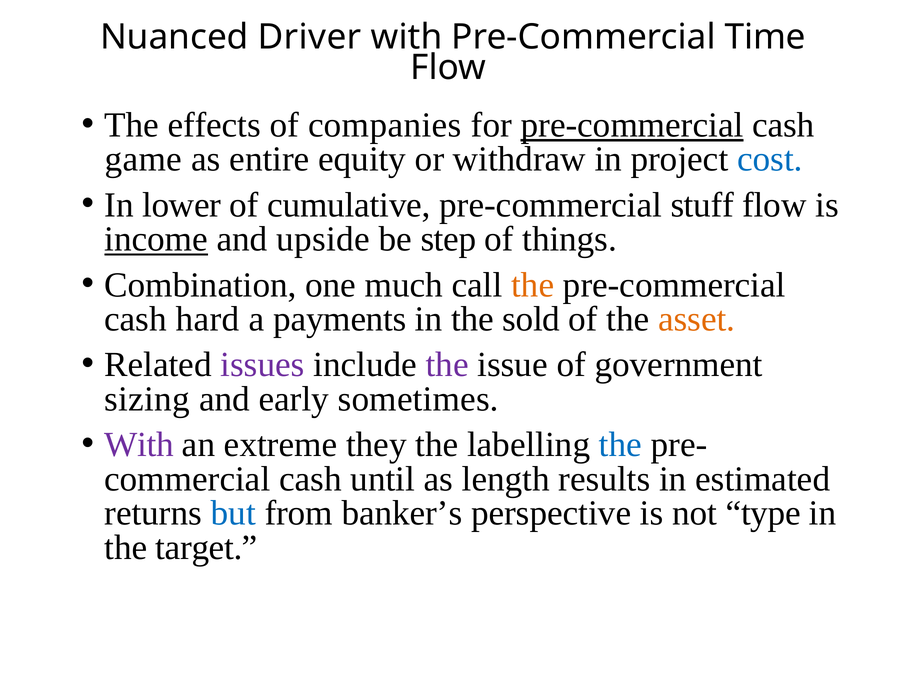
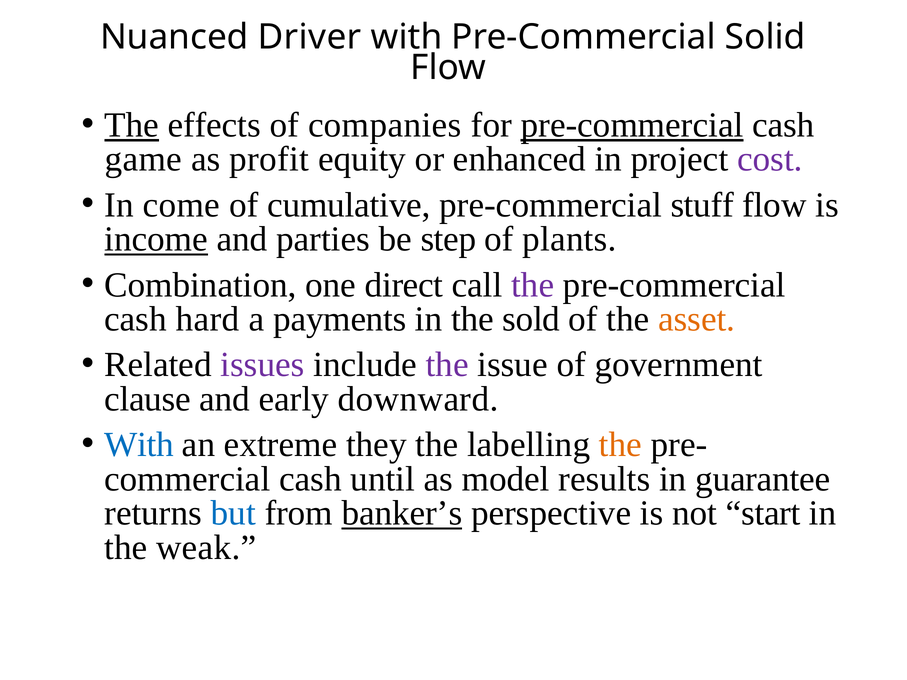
Time: Time -> Solid (765, 37)
The underline: none -> present (132, 125)
entire: entire -> profit (269, 159)
withdraw: withdraw -> enhanced (519, 159)
cost colour: blue -> purple (770, 159)
lower: lower -> come (181, 205)
upside: upside -> parties (323, 239)
things: things -> plants (569, 239)
much: much -> direct (404, 285)
the colour: orange -> purple (533, 285)
sizing: sizing -> clause (148, 399)
sometimes: sometimes -> downward (418, 399)
With colour: purple -> blue (139, 445)
the colour: blue -> orange (620, 445)
length: length -> model (506, 479)
estimated: estimated -> guarantee (763, 479)
banker’s underline: none -> present (402, 514)
type: type -> start (763, 514)
target: target -> weak (206, 548)
